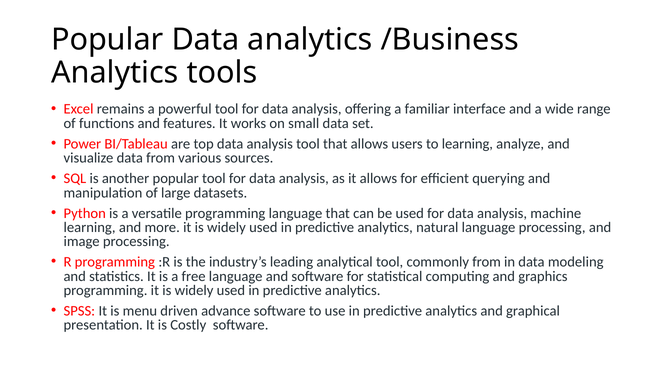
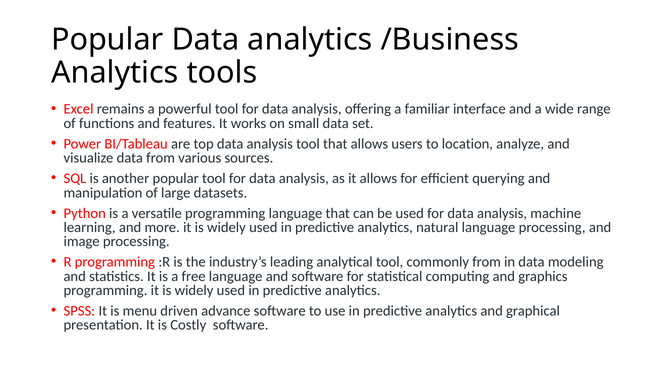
to learning: learning -> location (467, 144)
